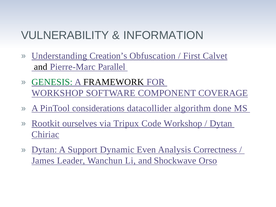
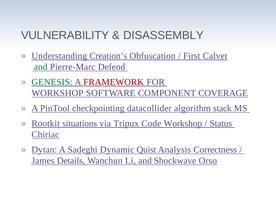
INFORMATION: INFORMATION -> DISASSEMBLY (164, 35)
and colour: black -> green (41, 67)
Parallel: Parallel -> Defend (112, 67)
FRAMEWORK colour: black -> red (114, 82)
considerations: considerations -> checkpointing (98, 108)
done: done -> stack (222, 108)
ourselves: ourselves -> situations (80, 123)
Dytan: Dytan -> Status (221, 123)
Support: Support -> Sadeghi (83, 150)
Even: Even -> Quist (146, 150)
Leader: Leader -> Details (71, 161)
